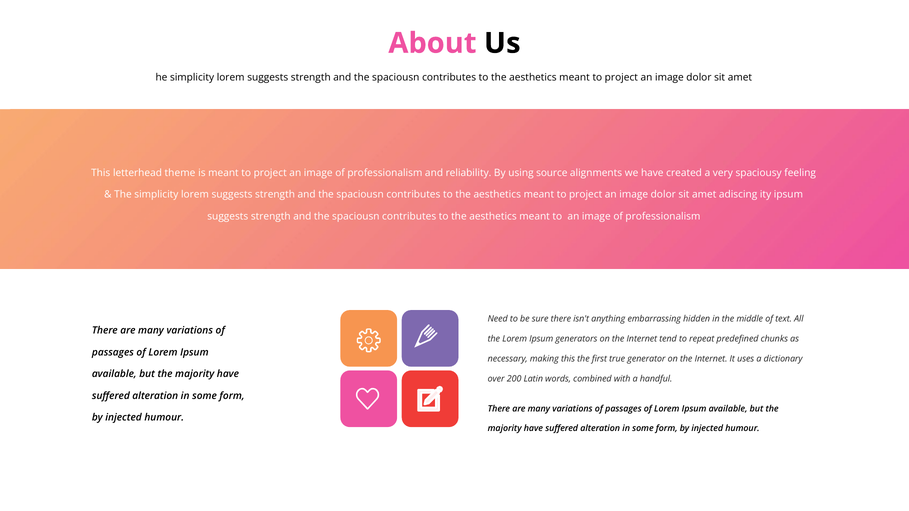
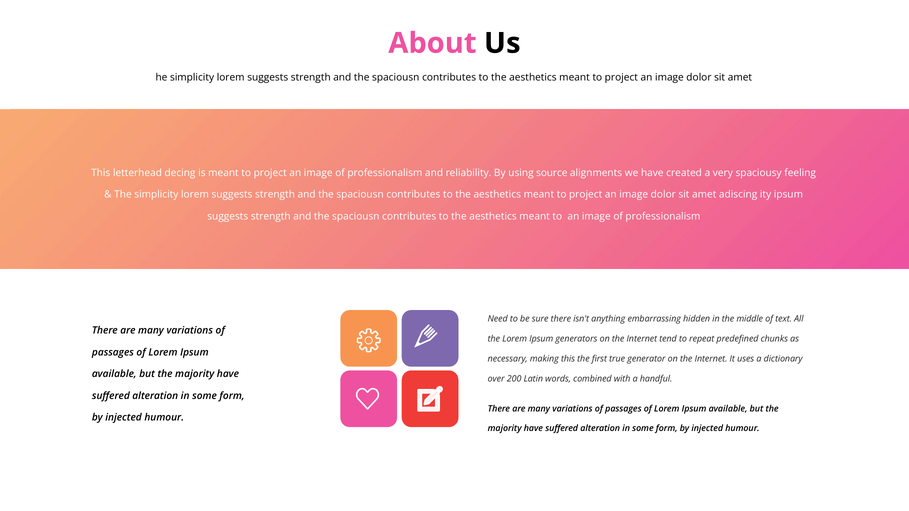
theme: theme -> decing (180, 173)
